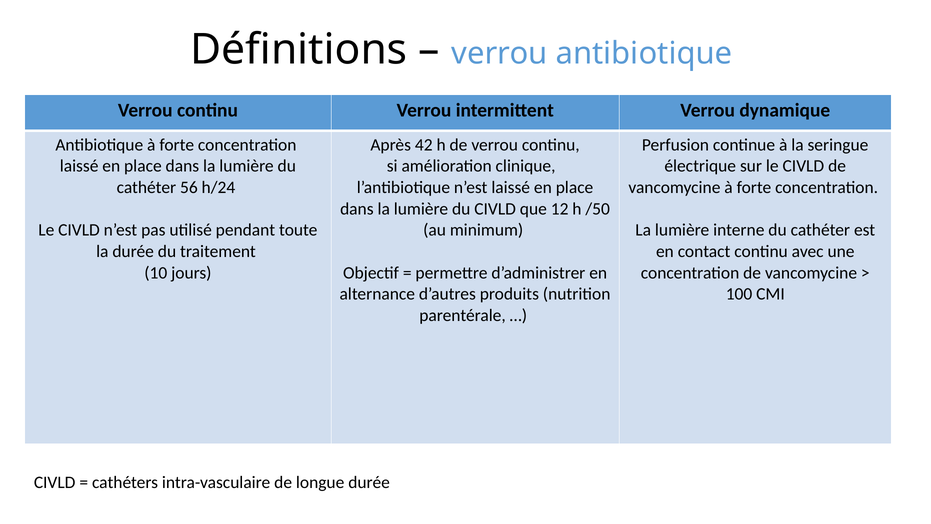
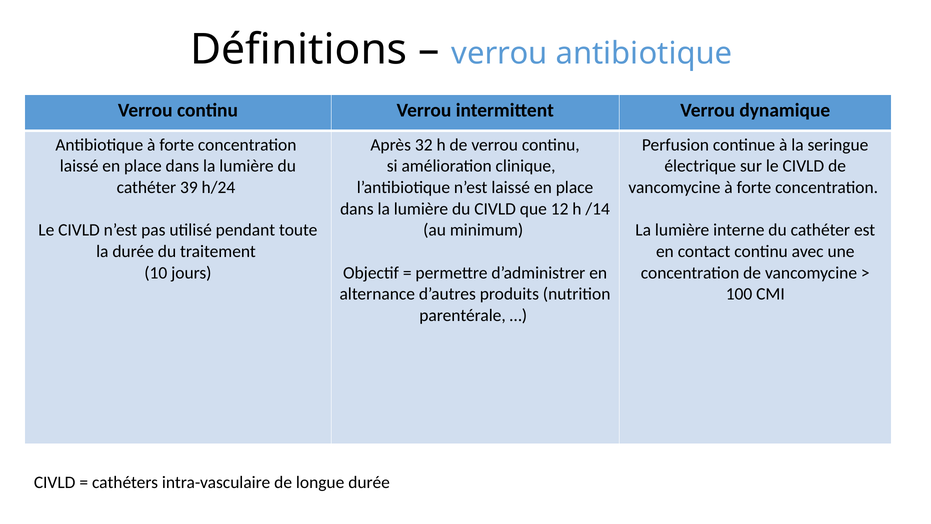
42: 42 -> 32 (424, 145)
56: 56 -> 39 (189, 187)
/50: /50 -> /14 (598, 209)
